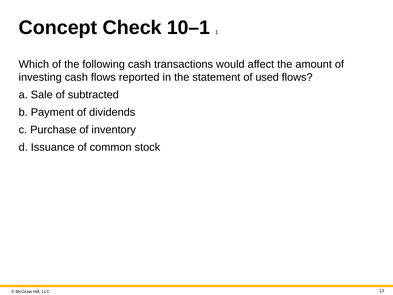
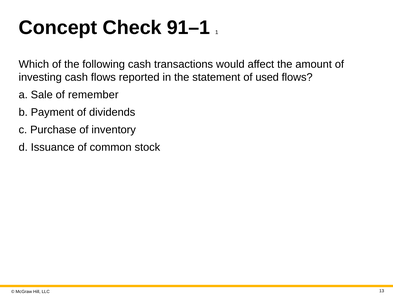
10–1: 10–1 -> 91–1 (188, 28)
subtracted: subtracted -> remember (93, 95)
